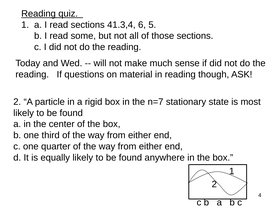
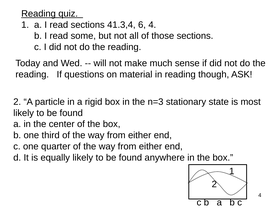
6 5: 5 -> 4 (152, 25)
n=7: n=7 -> n=3 (156, 102)
